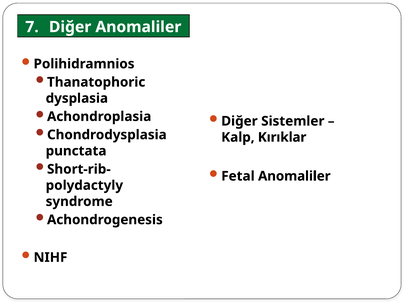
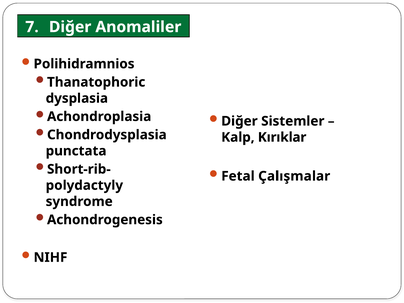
Fetal Anomaliler: Anomaliler -> Çalışmalar (294, 176)
